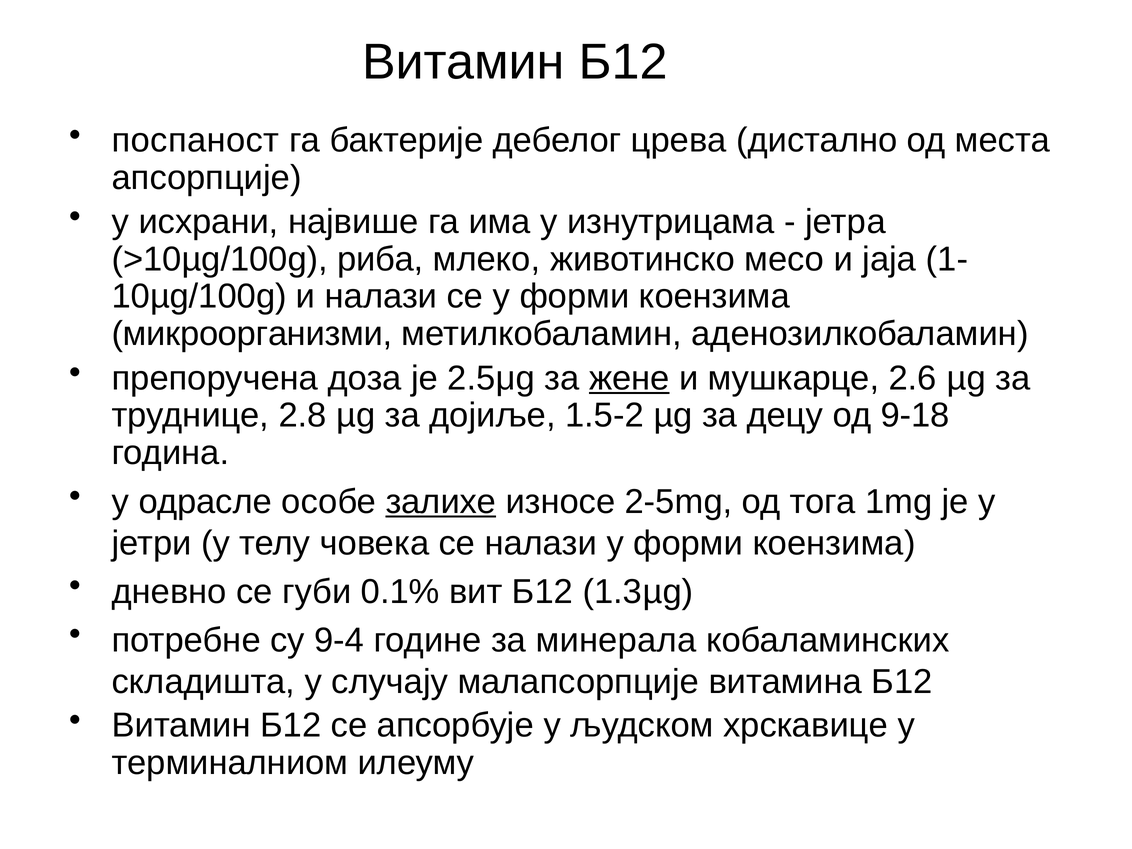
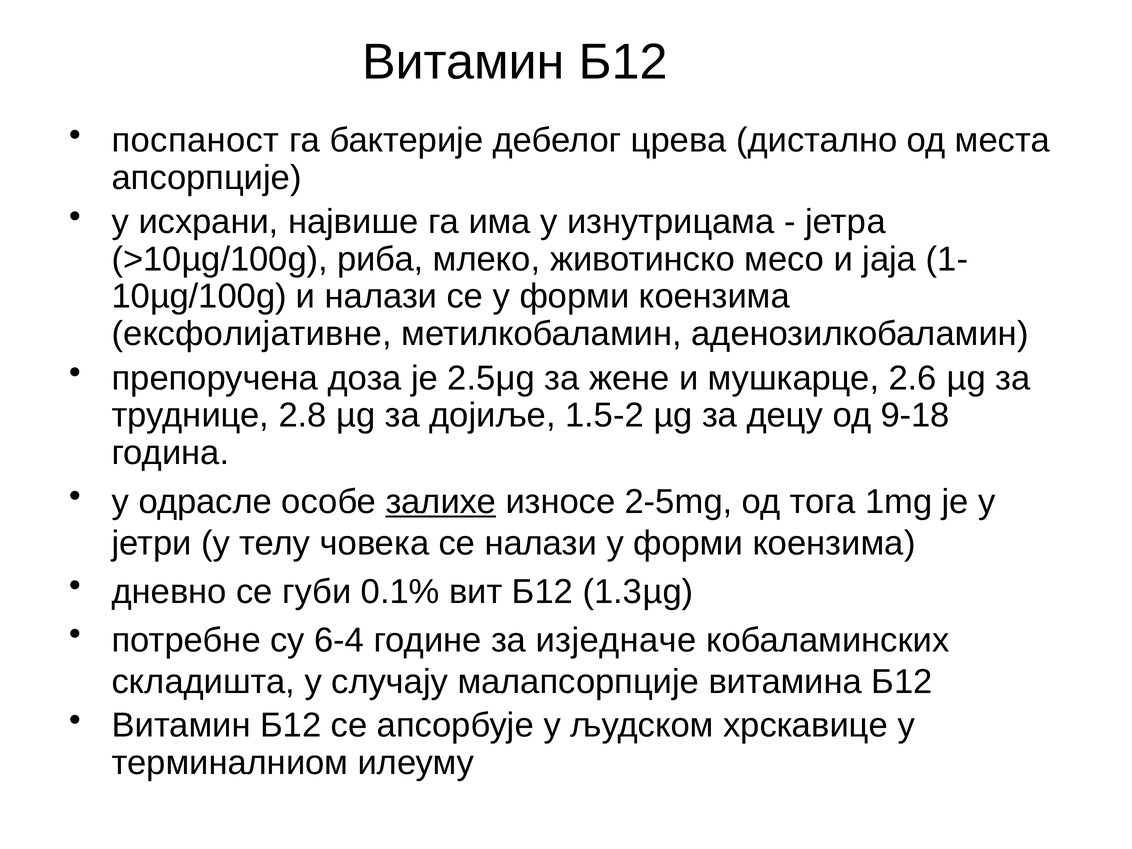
микроорганизми: микроорганизми -> ексфолијативне (252, 334)
жене underline: present -> none (629, 378)
9-4: 9-4 -> 6-4 (339, 640)
минерала: минерала -> изједначе (616, 640)
